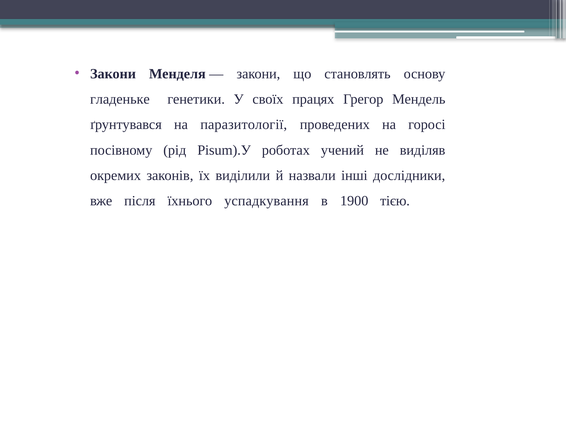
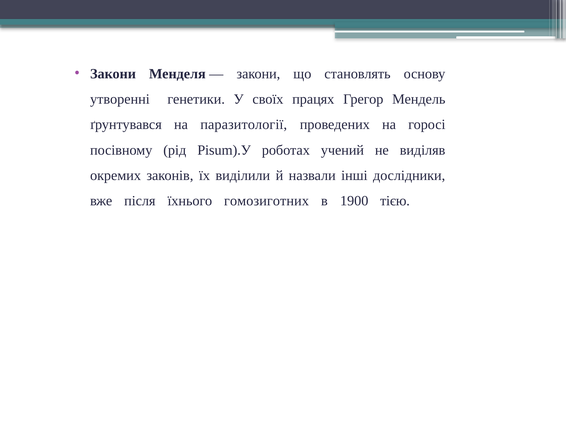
гладеньке: гладеньке -> утворенні (120, 99)
успадкування: успадкування -> гомозиготних (267, 201)
